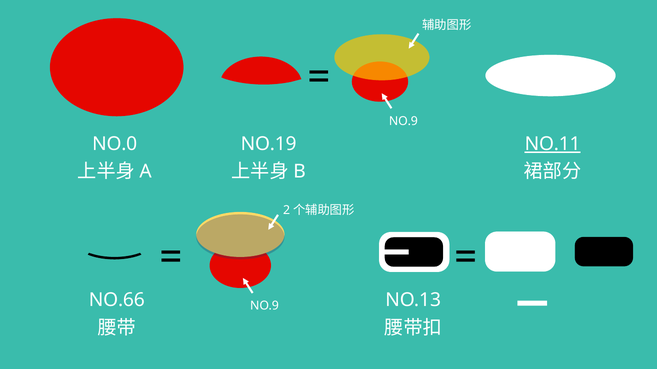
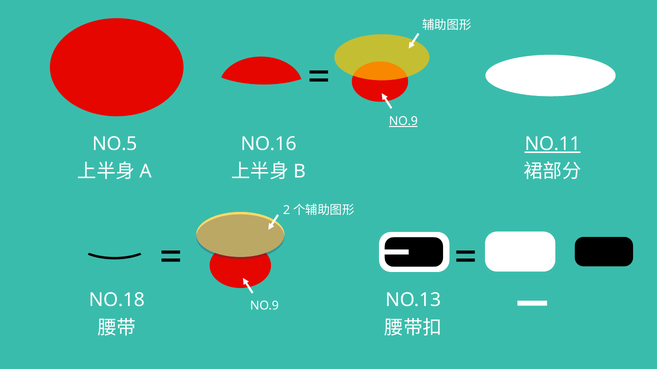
NO.9 underline: none -> present (403, 121)
NO.0: NO.0 -> NO.5 (115, 144)
NO.19: NO.19 -> NO.16 (269, 144)
NO.66: NO.66 -> NO.18 (117, 300)
